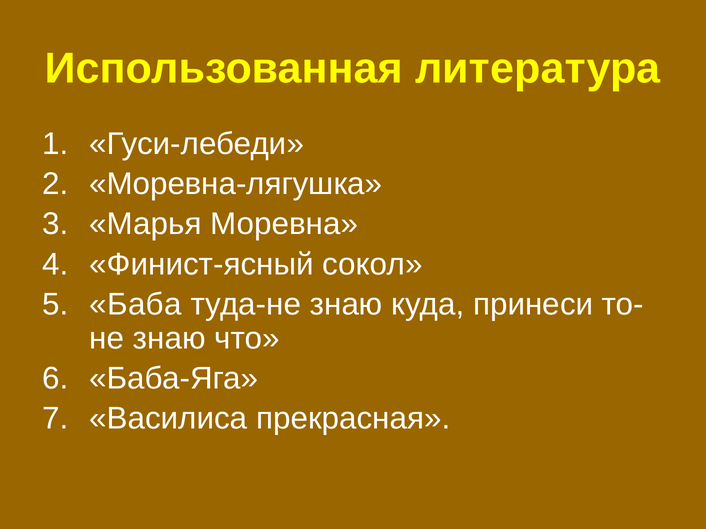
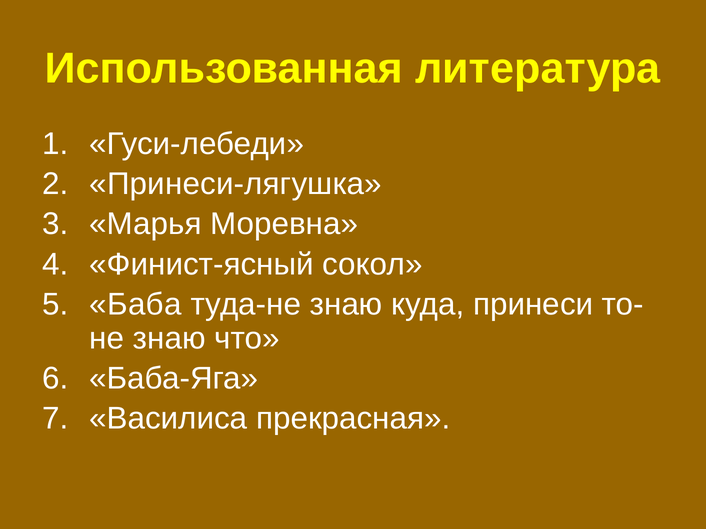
Моревна-лягушка: Моревна-лягушка -> Принеси-лягушка (236, 184)
